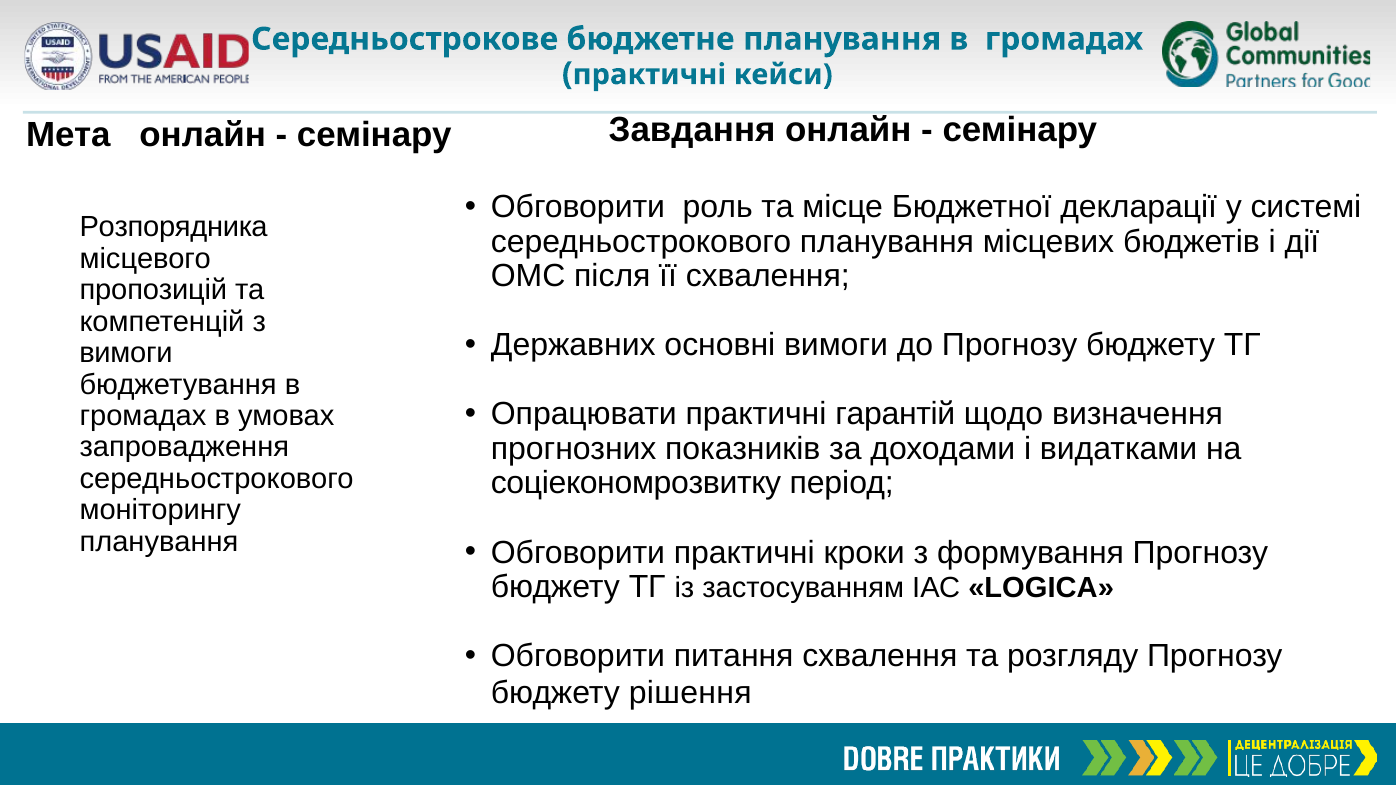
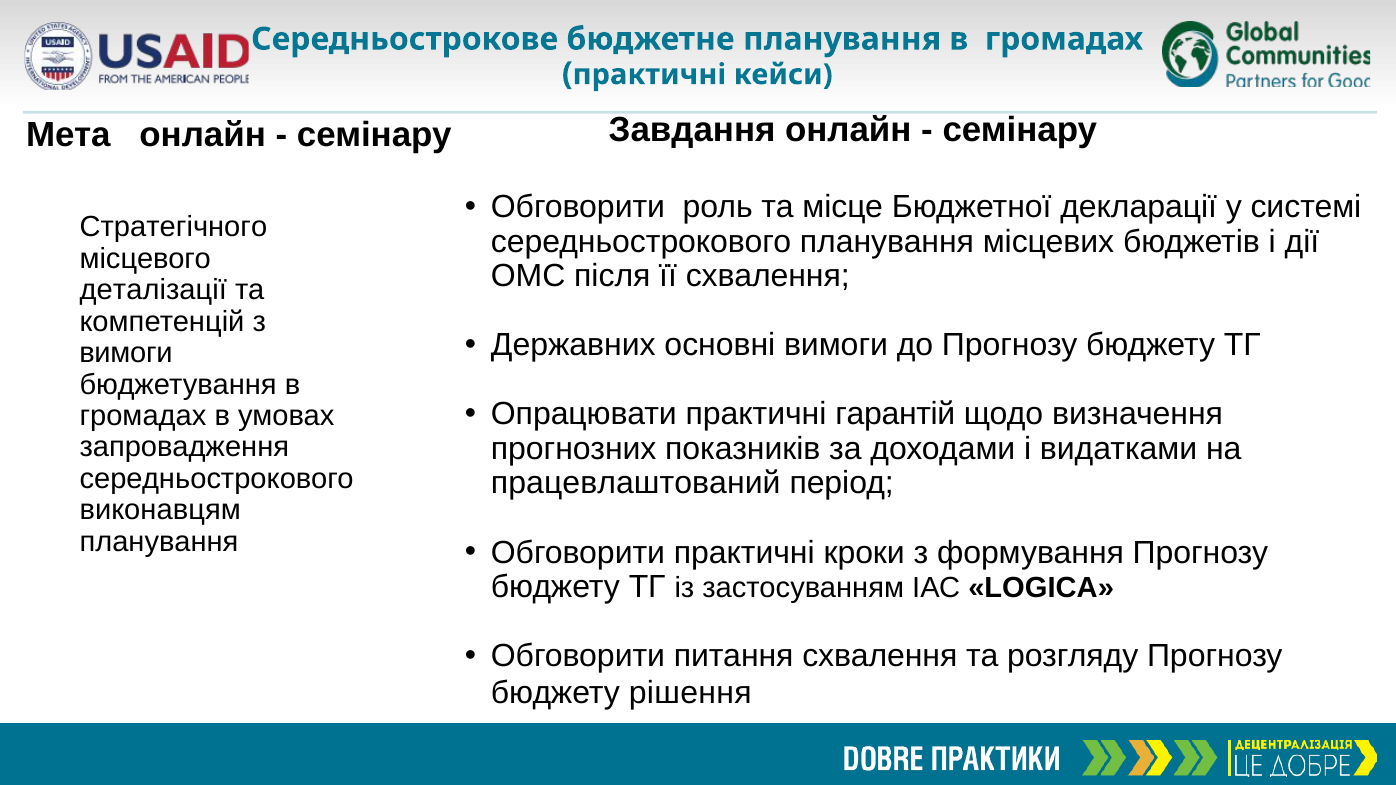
Розпорядника: Розпорядника -> Стратегічного (173, 227)
пропозицій: пропозицій -> деталізації (153, 290)
соціекономрозвитку: соціекономрозвитку -> працевлаштований (636, 484)
моніторингу: моніторингу -> виконавцям (160, 510)
